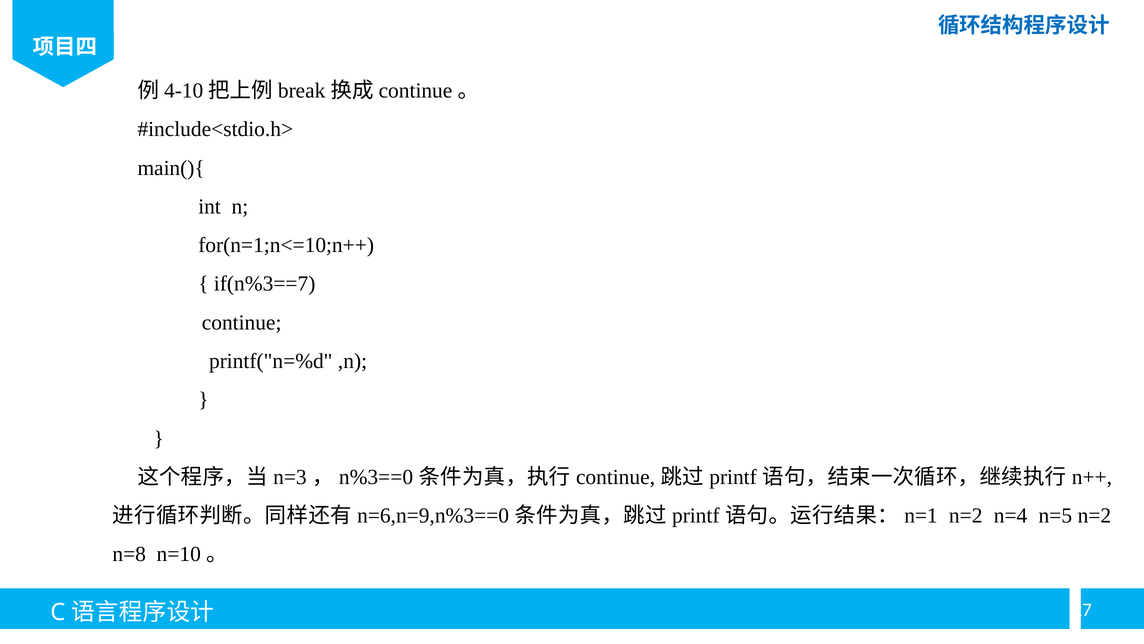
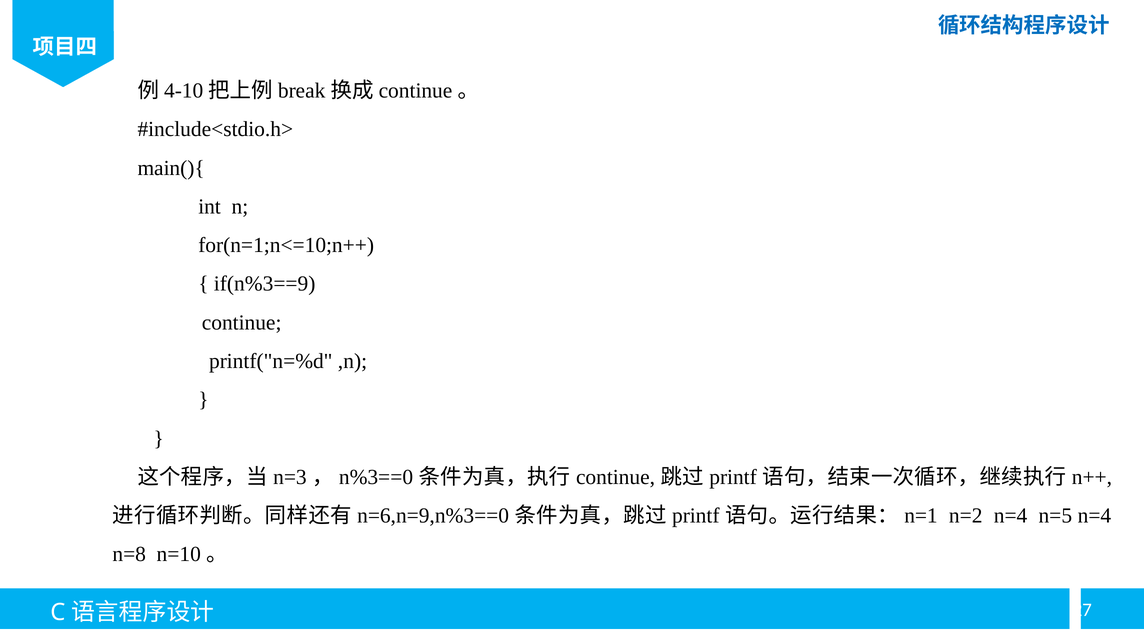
if(n%3==7: if(n%3==7 -> if(n%3==9 (265, 284)
n=5 n=2: n=2 -> n=4 (1094, 515)
